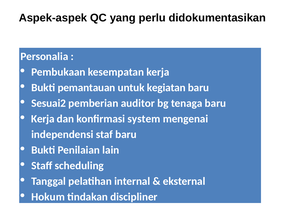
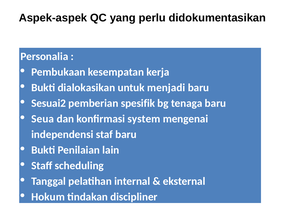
pemantauan: pemantauan -> dialokasikan (86, 88)
kegiatan: kegiatan -> menjadi (166, 88)
auditor: auditor -> spesifik (138, 103)
Kerja: Kerja -> Seua (43, 119)
